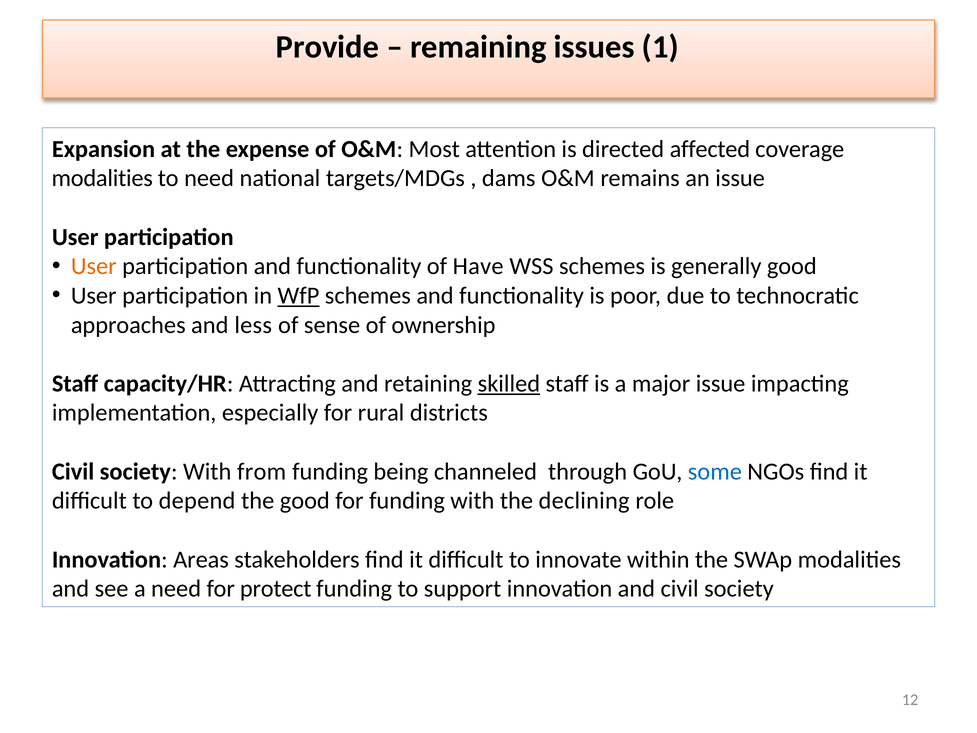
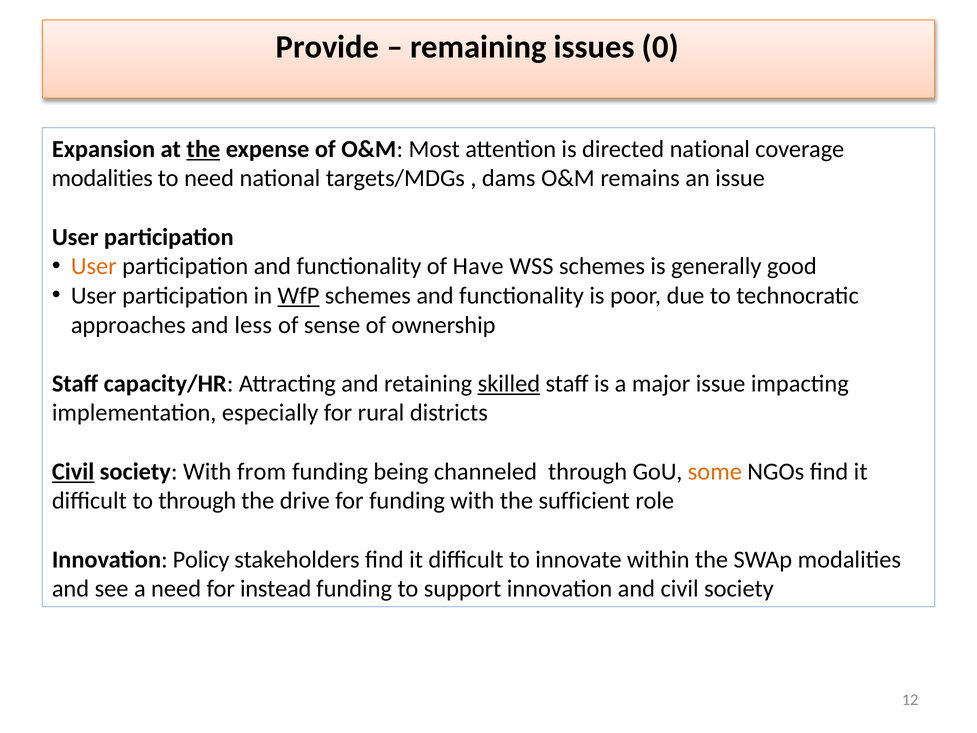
1: 1 -> 0 (660, 47)
the underline: none -> present (203, 149)
directed affected: affected -> national (710, 149)
Civil underline: none -> present (73, 471)
some colour: blue -> orange (715, 471)
to depend: depend -> through (197, 501)
the good: good -> drive (305, 501)
declining: declining -> sufficient (584, 501)
Areas: Areas -> Policy (201, 559)
protect: protect -> instead (276, 589)
